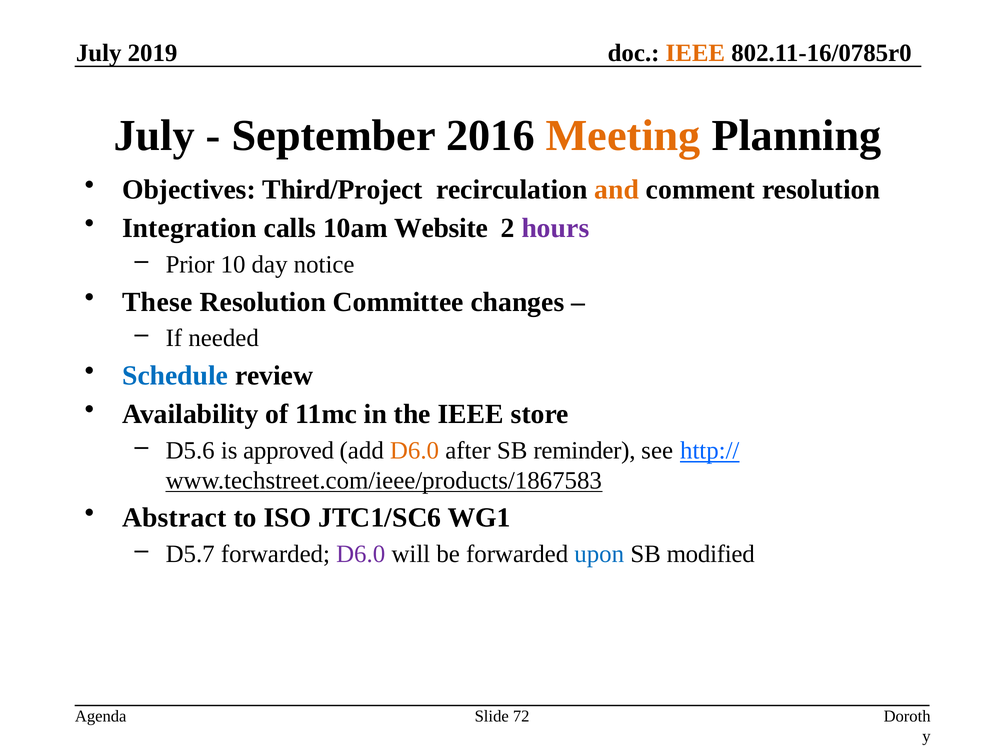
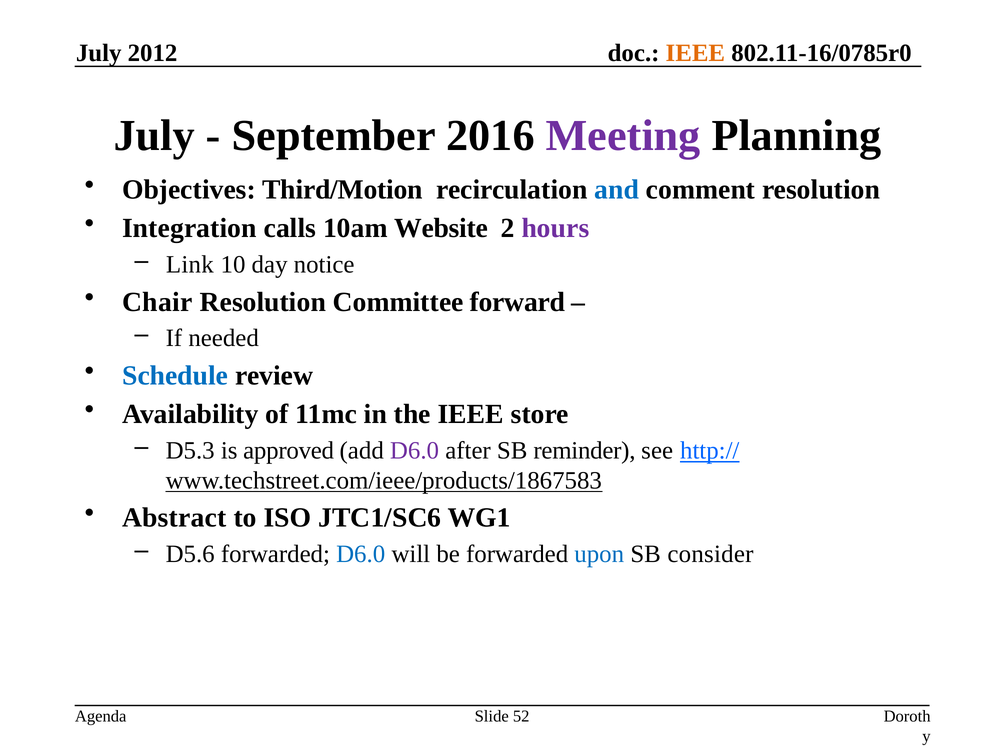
2019: 2019 -> 2012 (153, 53)
Meeting colour: orange -> purple (623, 136)
Third/Project: Third/Project -> Third/Motion (342, 190)
and colour: orange -> blue (617, 190)
Prior: Prior -> Link (190, 265)
These: These -> Chair (157, 302)
changes: changes -> forward (518, 302)
D5.6: D5.6 -> D5.3 (190, 451)
D6.0 colour: orange -> purple (415, 451)
D5.7: D5.7 -> D5.6 (190, 554)
D6.0 colour: purple -> blue (361, 554)
modified: modified -> consider (710, 554)
72: 72 -> 52 (521, 716)
